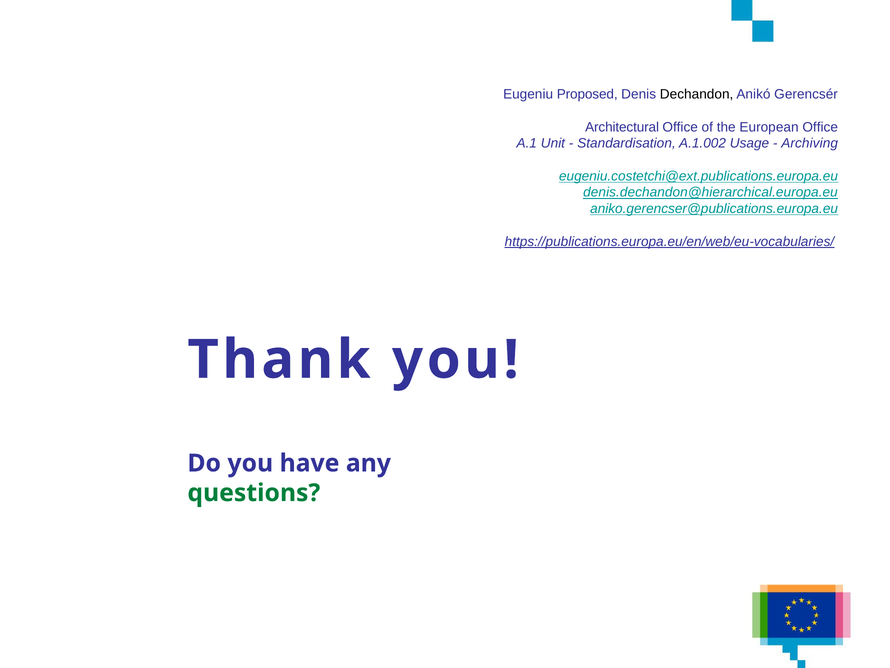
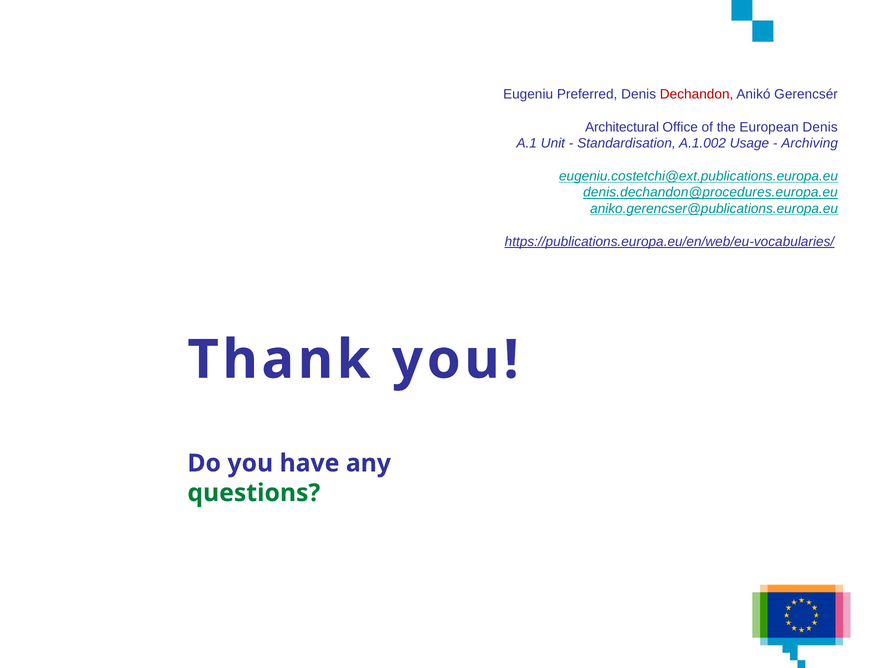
Proposed: Proposed -> Preferred (587, 94)
Dechandon colour: black -> red (697, 94)
European Office: Office -> Denis (820, 127)
denis.dechandon@hierarchical.europa.eu: denis.dechandon@hierarchical.europa.eu -> denis.dechandon@procedures.europa.eu (710, 192)
